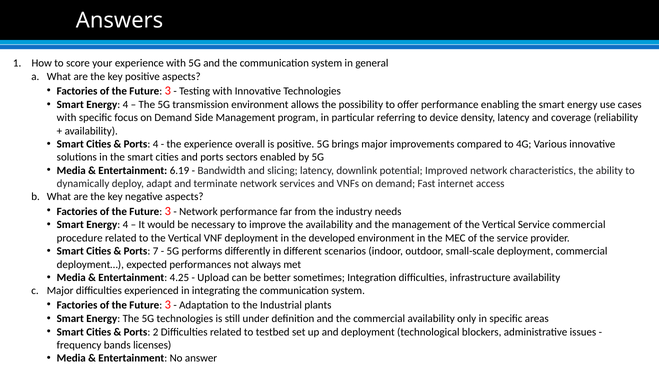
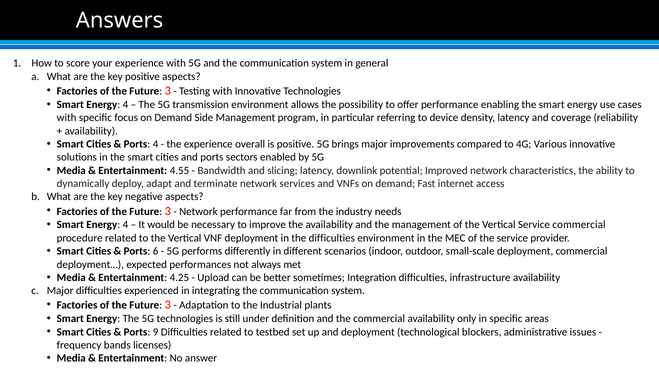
6.19: 6.19 -> 4.55 (180, 170)
the developed: developed -> difficulties (332, 238)
7: 7 -> 6 (156, 251)
Ports 2: 2 -> 9 (156, 332)
